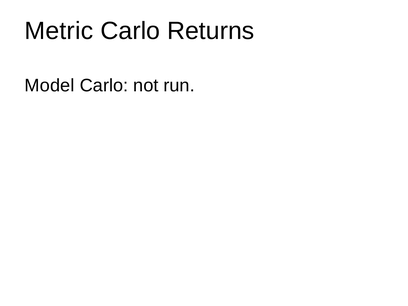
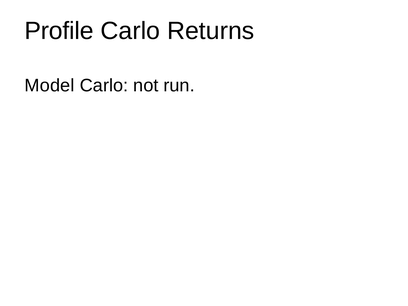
Metric: Metric -> Profile (59, 31)
